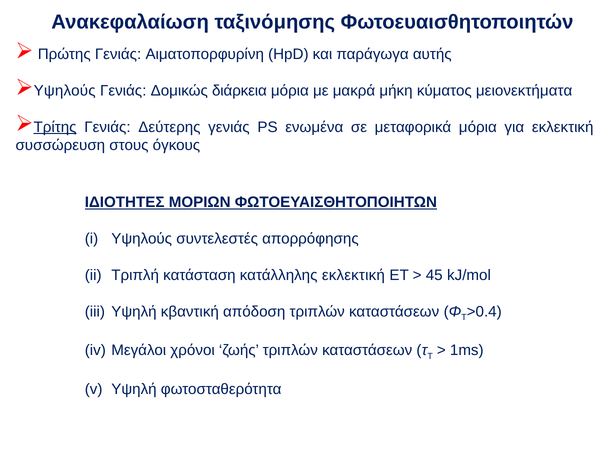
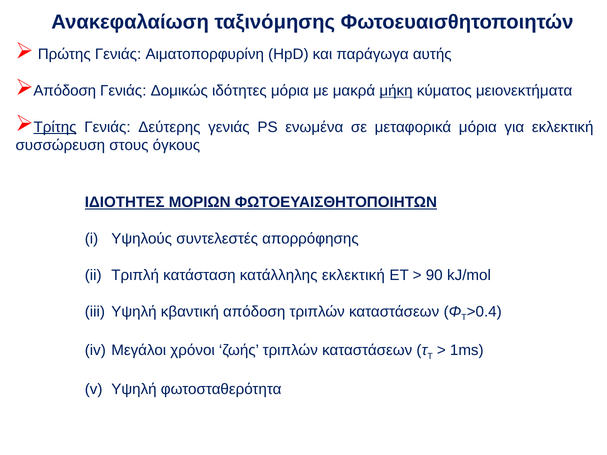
Υψηλούς: Υψηλούς -> Απόδοση (65, 91)
διάρκεια: διάρκεια -> ιδότητες (239, 91)
μήκη underline: none -> present (396, 91)
45: 45 -> 90 (434, 275)
